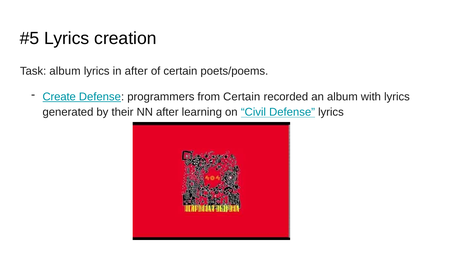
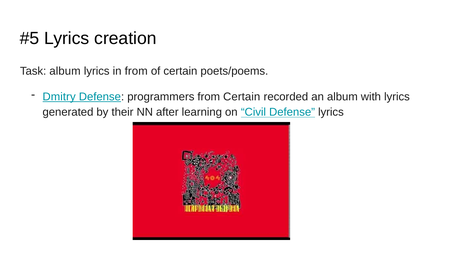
in after: after -> from (136, 71)
Create: Create -> Dmitry (59, 97)
